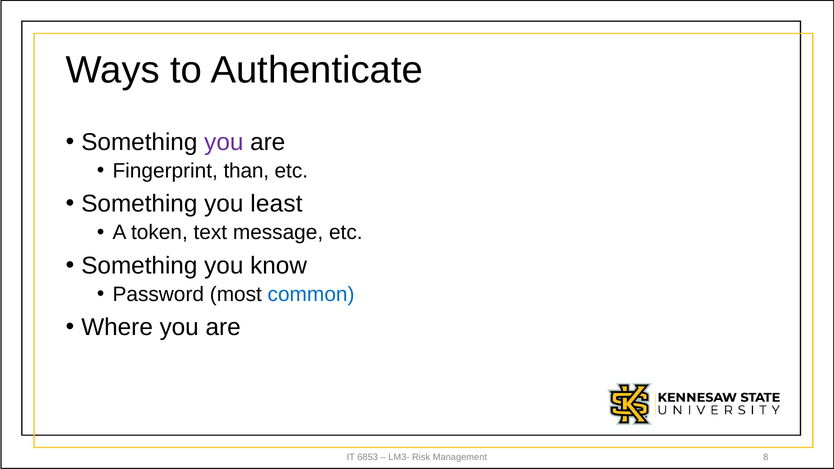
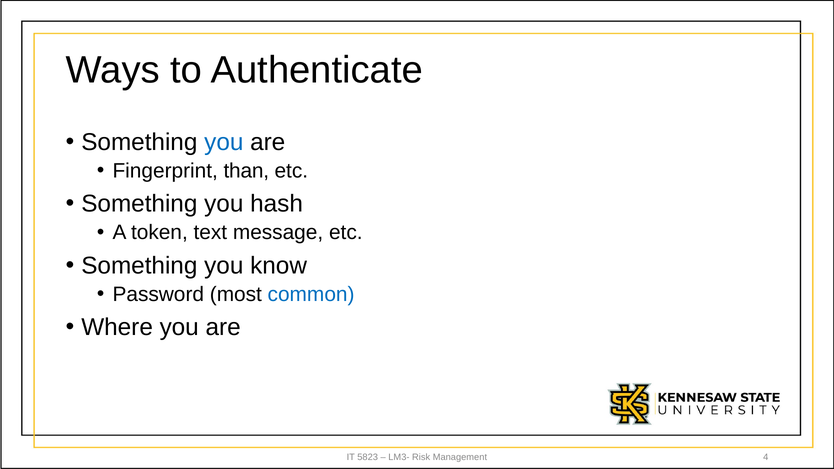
you colour: purple -> blue (224, 142)
least: least -> hash (277, 204)
6853: 6853 -> 5823 (368, 457)
8: 8 -> 4 (766, 457)
